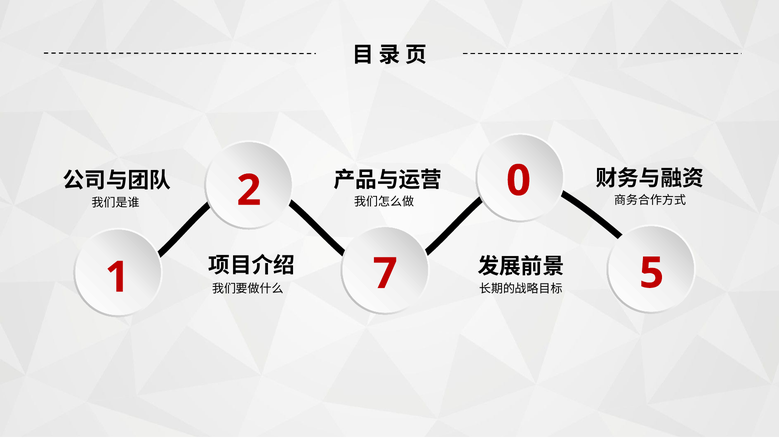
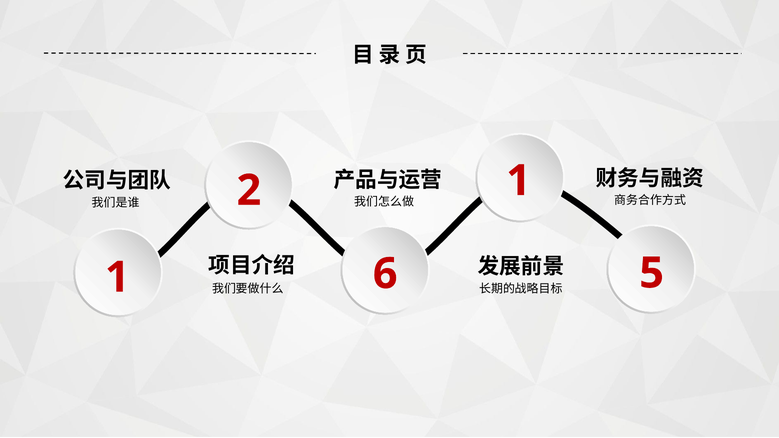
2 0: 0 -> 1 (519, 181)
7: 7 -> 6 (385, 274)
